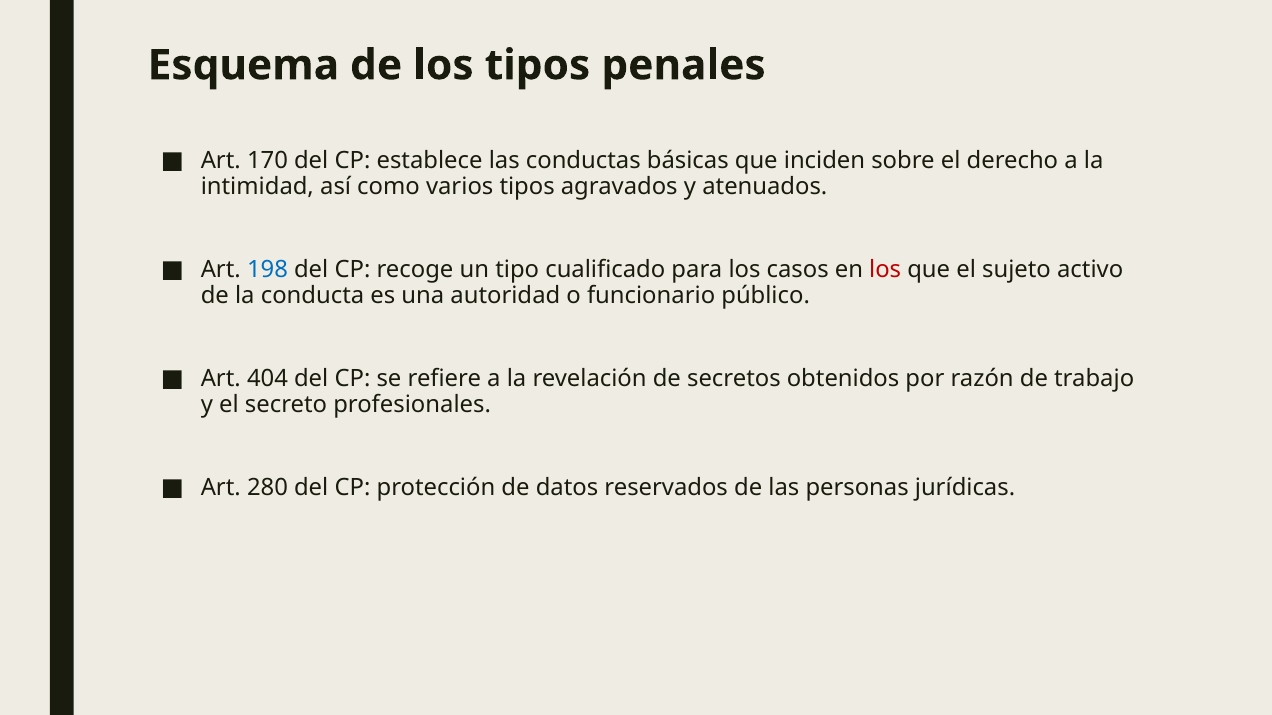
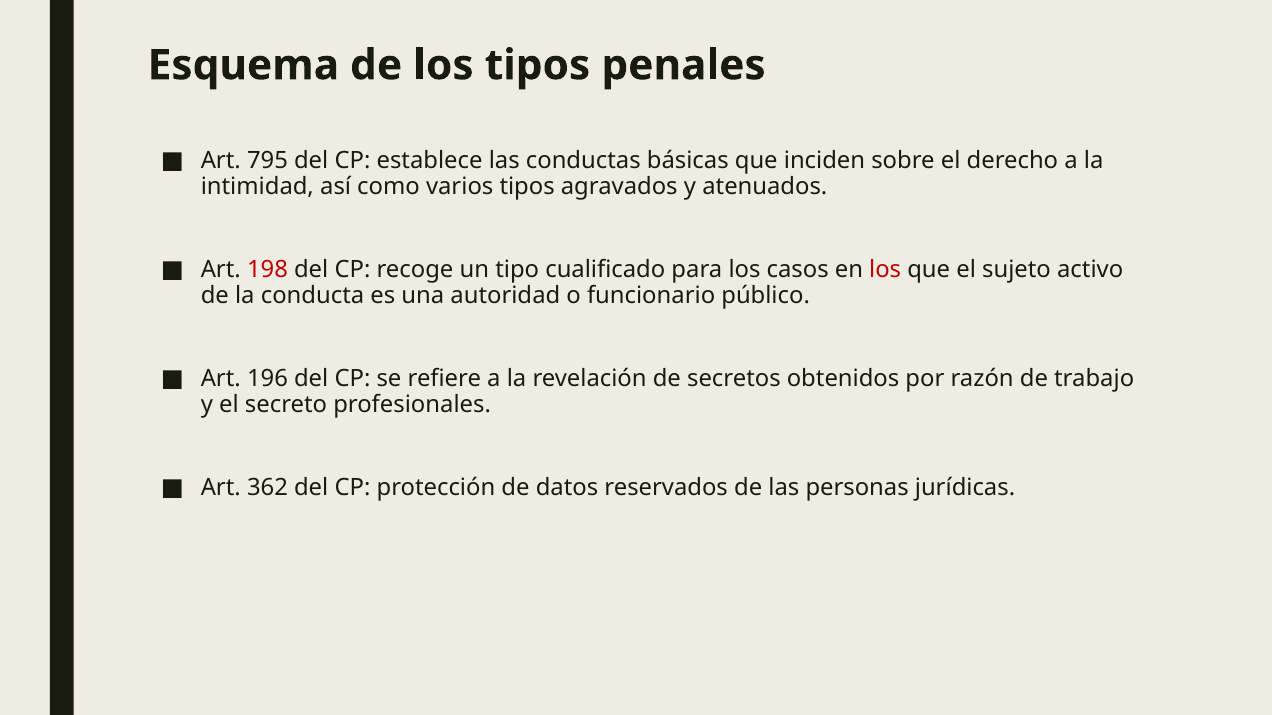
170: 170 -> 795 (268, 161)
198 colour: blue -> red (268, 270)
404: 404 -> 196 (268, 379)
280: 280 -> 362 (268, 488)
